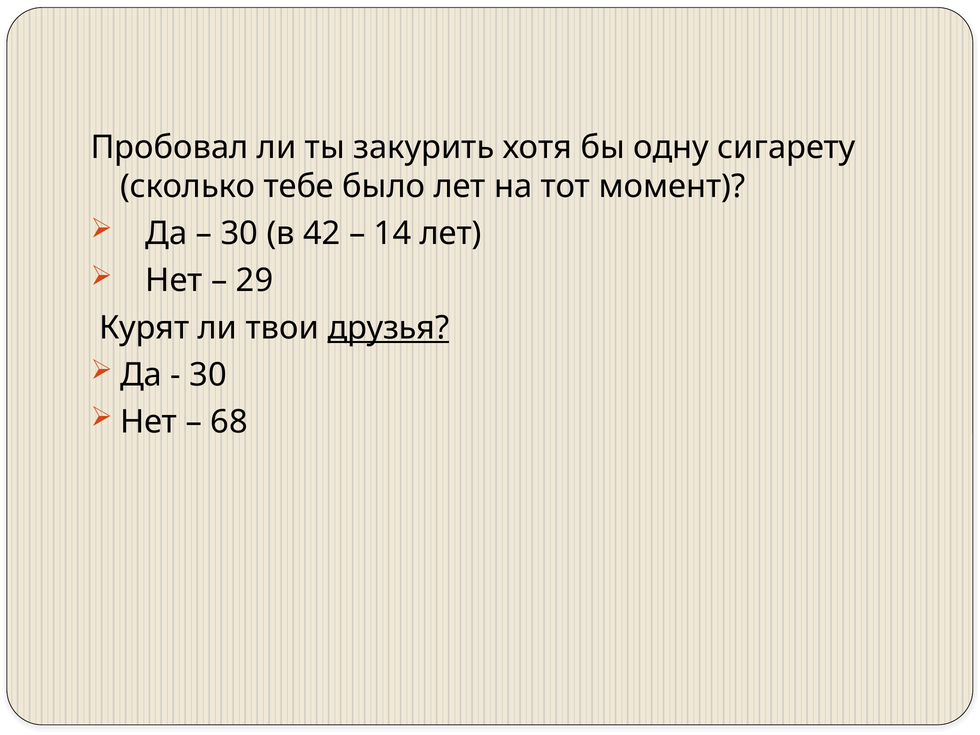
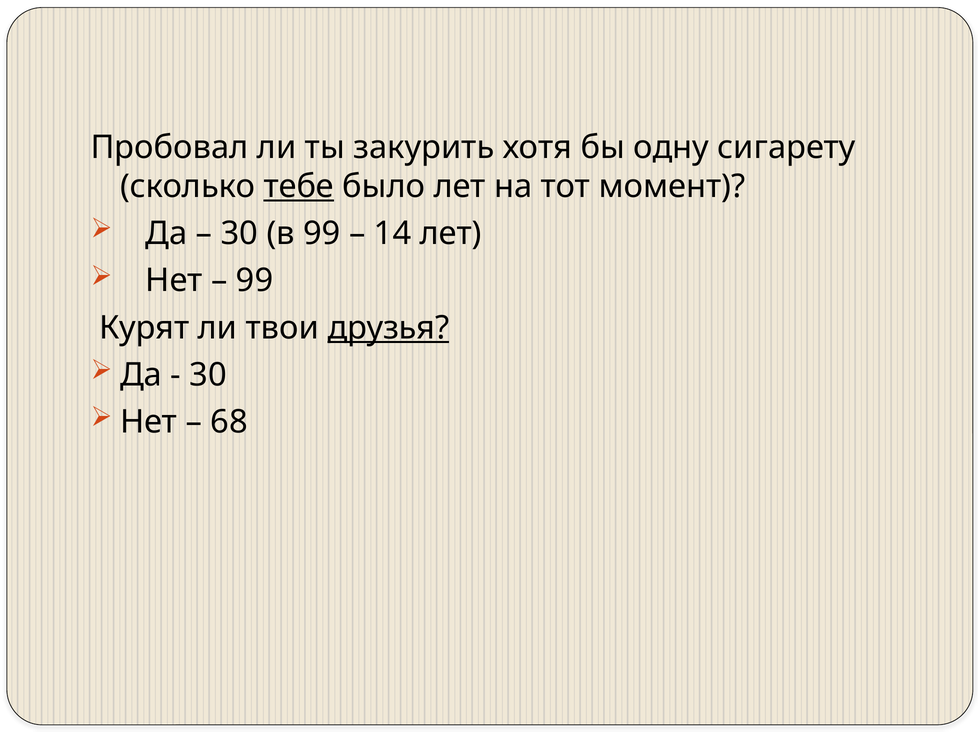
тебе underline: none -> present (299, 186)
в 42: 42 -> 99 (322, 234)
29: 29 -> 99 (255, 281)
